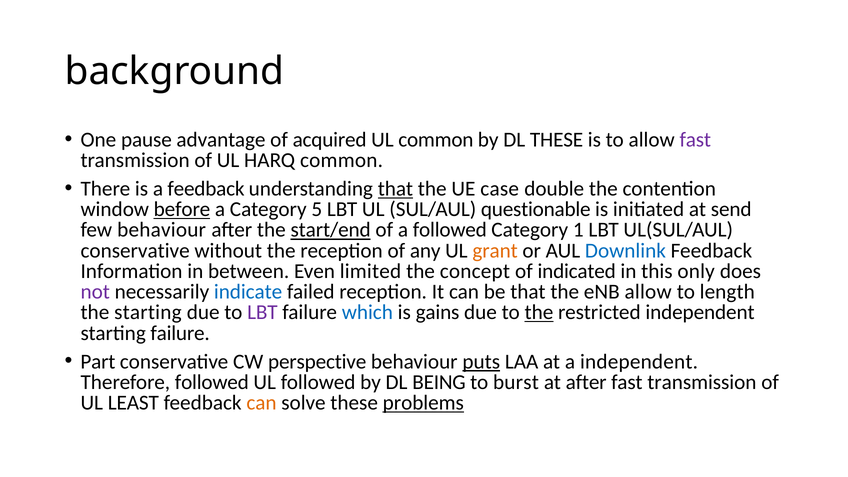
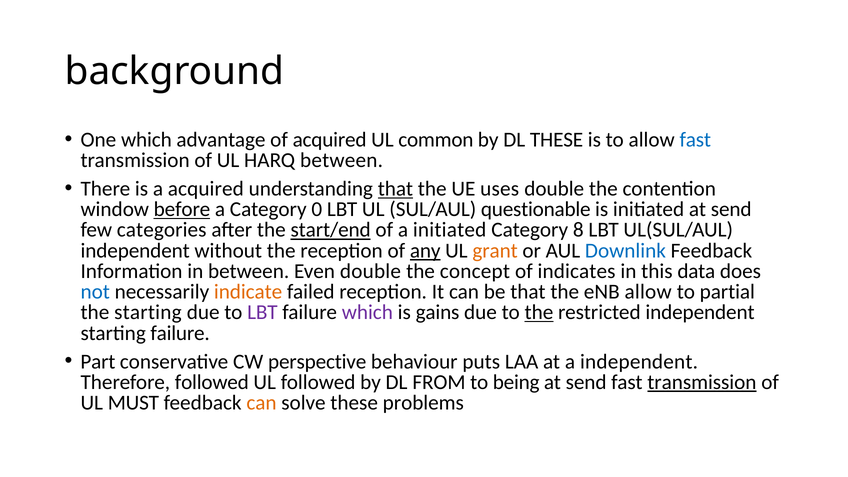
One pause: pause -> which (146, 140)
fast colour: purple -> blue (695, 140)
HARQ common: common -> between (342, 160)
a feedback: feedback -> acquired (206, 189)
case: case -> uses (500, 189)
5: 5 -> 0 (317, 209)
few behaviour: behaviour -> categories (162, 230)
a followed: followed -> initiated (450, 230)
1: 1 -> 8 (578, 230)
conservative: conservative -> independent (135, 251)
any underline: none -> present (425, 251)
Even limited: limited -> double (370, 271)
indicated: indicated -> indicates (577, 271)
only: only -> data (696, 271)
not colour: purple -> blue (95, 292)
indicate colour: blue -> orange (248, 292)
length: length -> partial (727, 292)
which colour: blue -> purple (367, 312)
puts underline: present -> none (481, 362)
BEING: BEING -> FROM (439, 382)
burst: burst -> being (516, 382)
after: after -> send (586, 382)
transmission underline: none -> present (702, 382)
LEAST: LEAST -> MUST (133, 403)
problems underline: present -> none (423, 403)
